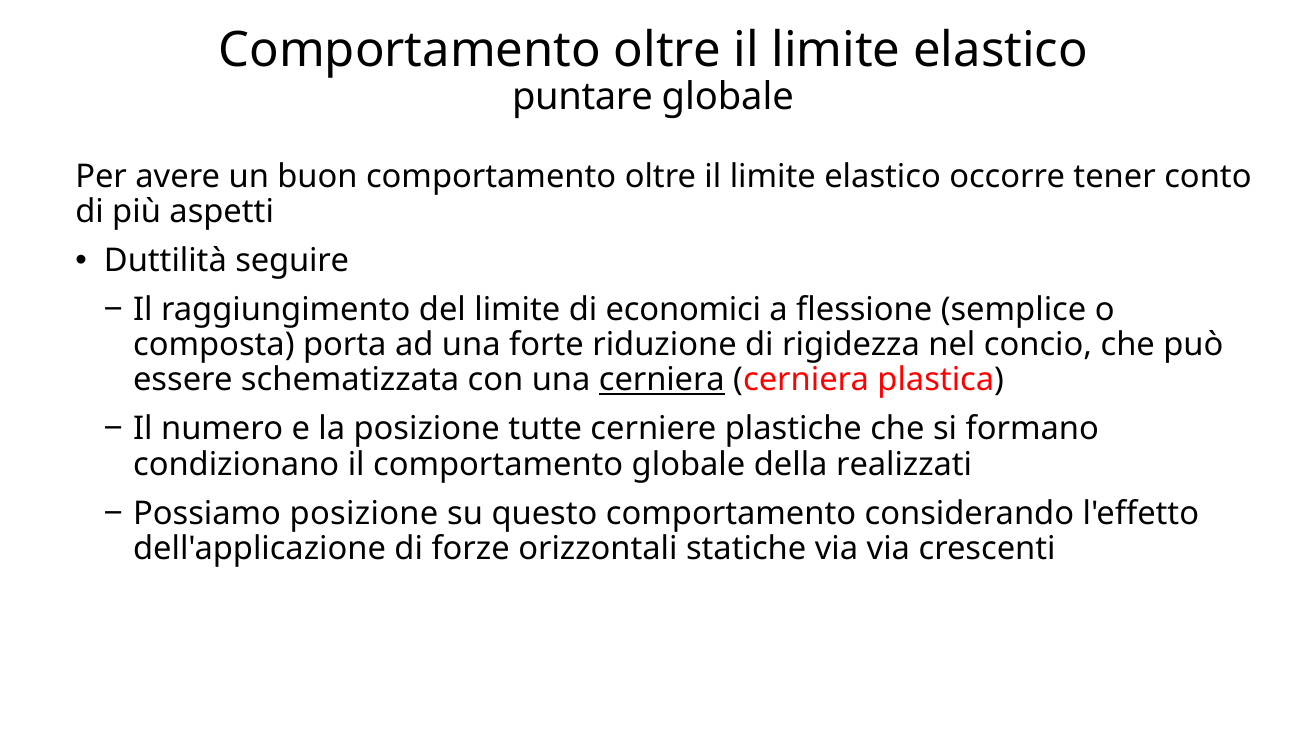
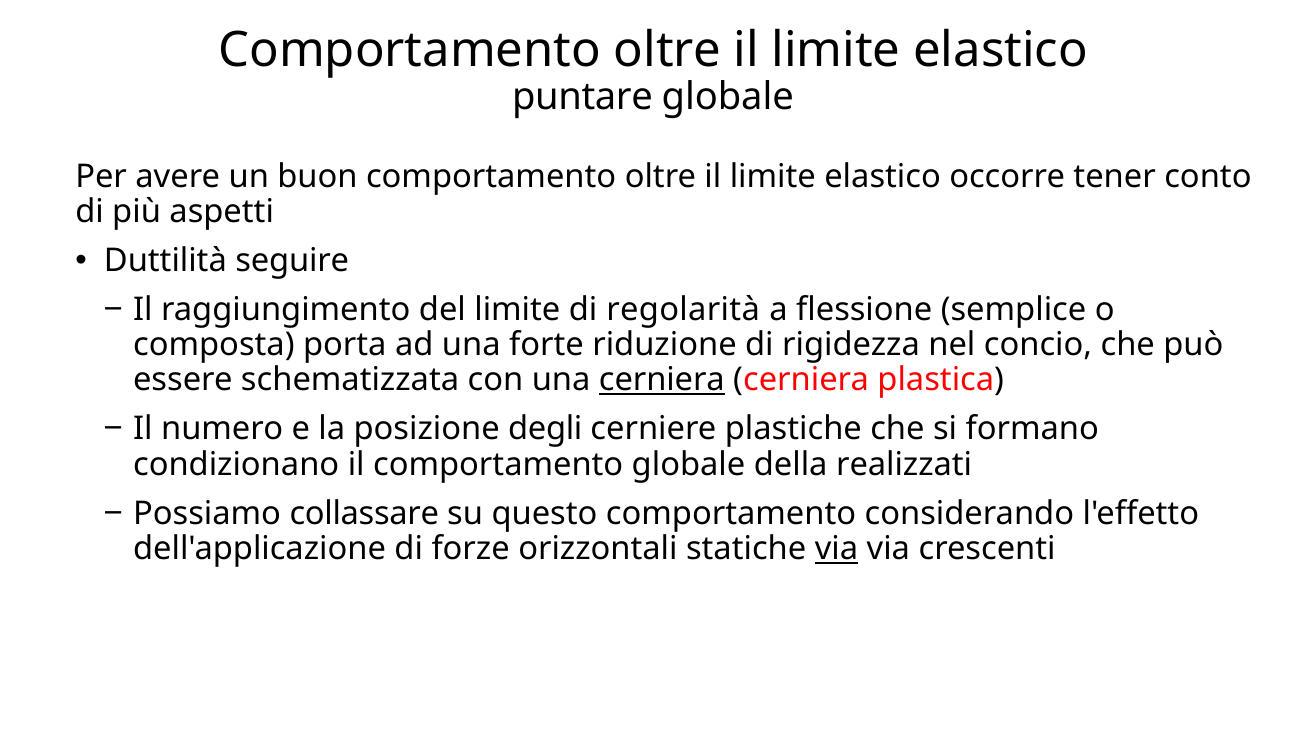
economici: economici -> regolarità (683, 310)
tutte: tutte -> degli (545, 429)
Possiamo posizione: posizione -> collassare (364, 513)
via underline: none -> present (837, 549)
